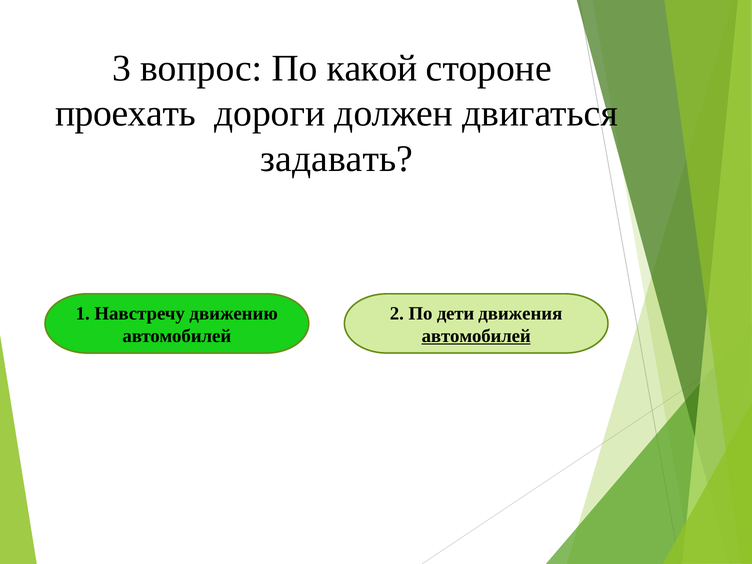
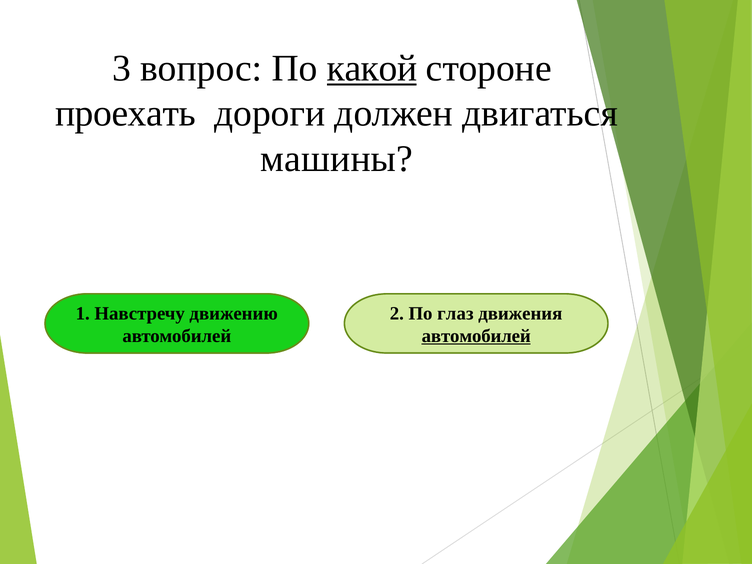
какой underline: none -> present (372, 68)
задавать: задавать -> машины (337, 159)
дети: дети -> глаз (455, 313)
